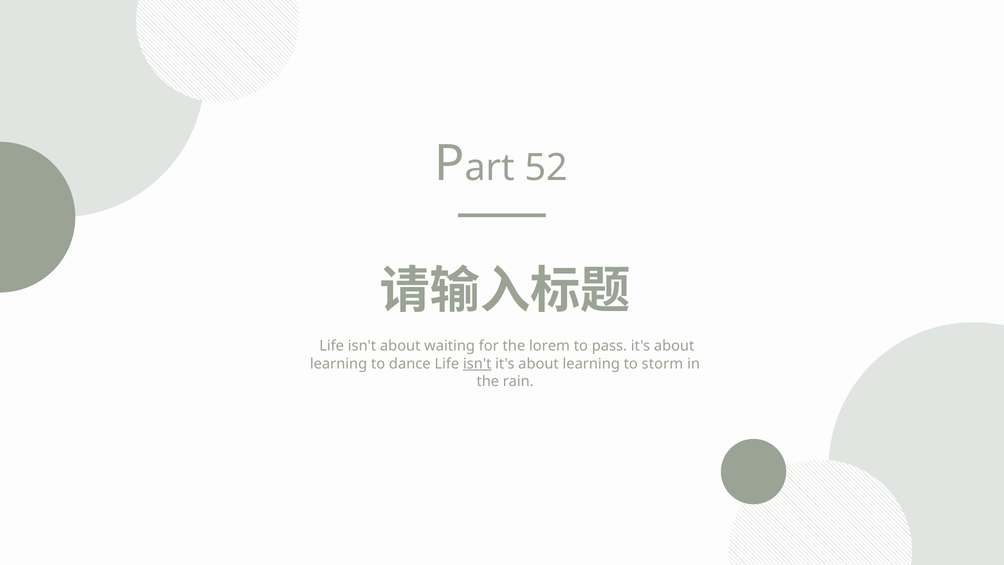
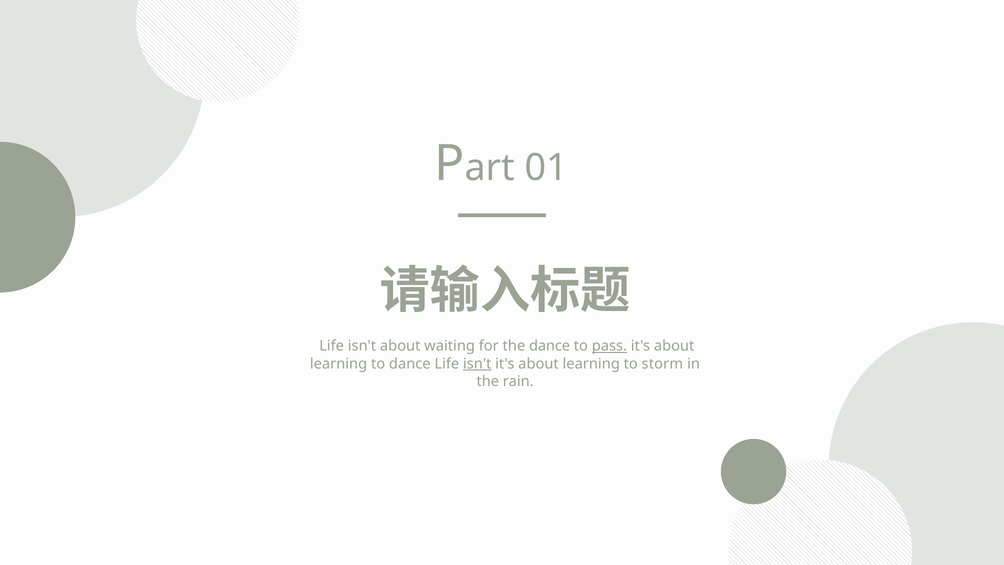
52: 52 -> 01 (546, 168)
the lorem: lorem -> dance (550, 346)
pass underline: none -> present (609, 346)
